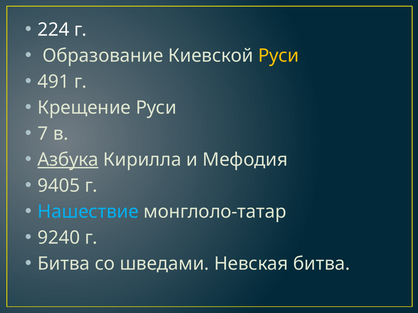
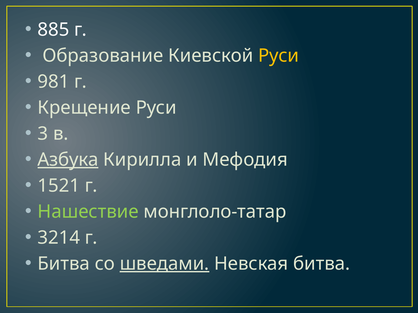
224: 224 -> 885 (54, 30)
491: 491 -> 981 (54, 82)
7: 7 -> 3 (43, 134)
9405: 9405 -> 1521 (59, 186)
Нашествие colour: light blue -> light green (88, 212)
9240: 9240 -> 3214 (59, 238)
шведами underline: none -> present (164, 264)
